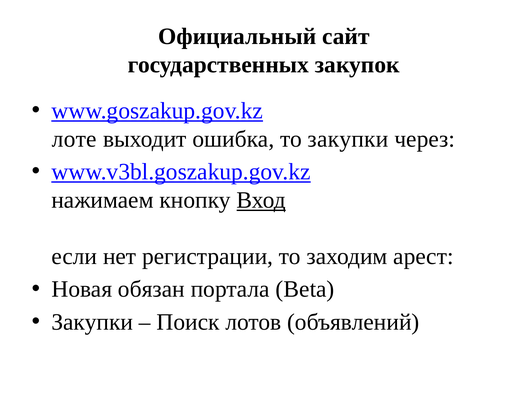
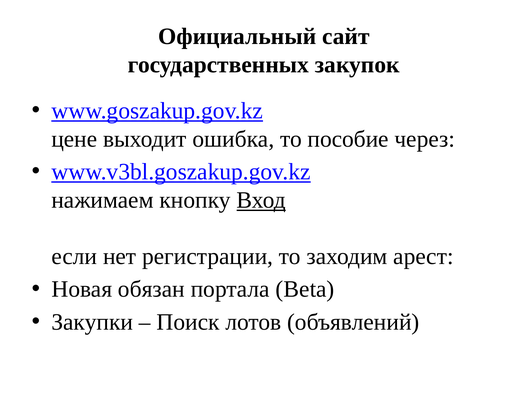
лоте: лоте -> цене (74, 139)
то закупки: закупки -> пособие (348, 139)
